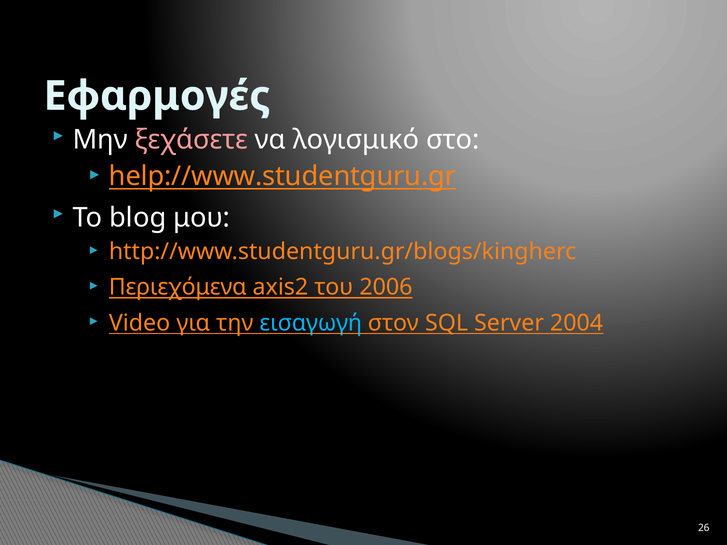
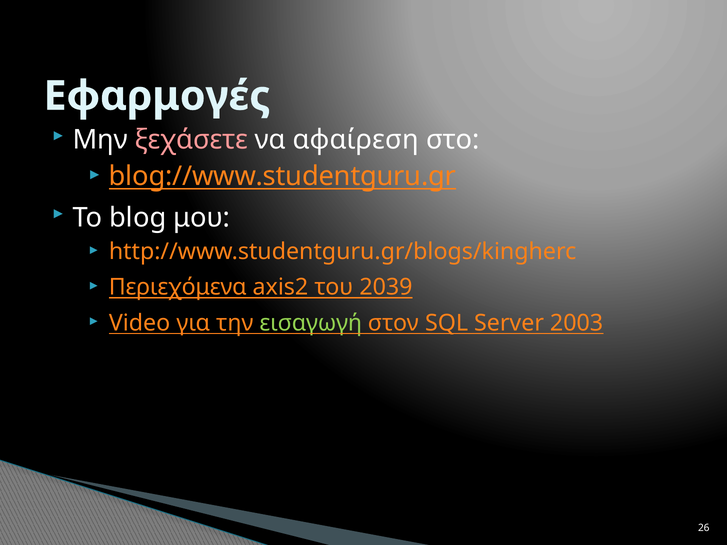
λογισμικό: λογισμικό -> αφαίρεση (356, 140)
help://www.studentguru.gr: help://www.studentguru.gr -> blog://www.studentguru.gr (282, 176)
2006: 2006 -> 2039 (386, 287)
εισαγωγή colour: light blue -> light green (311, 323)
2004: 2004 -> 2003 (577, 323)
